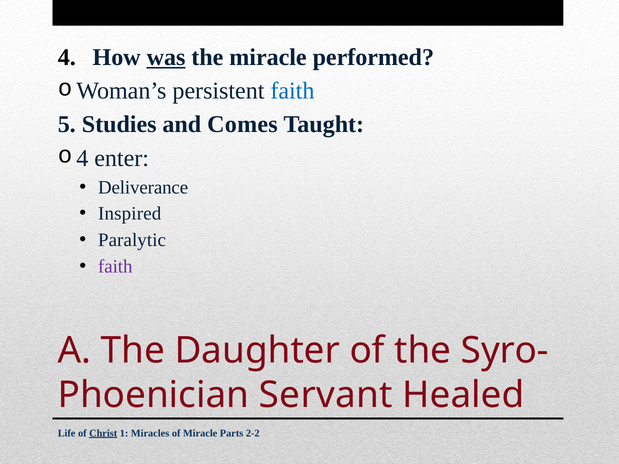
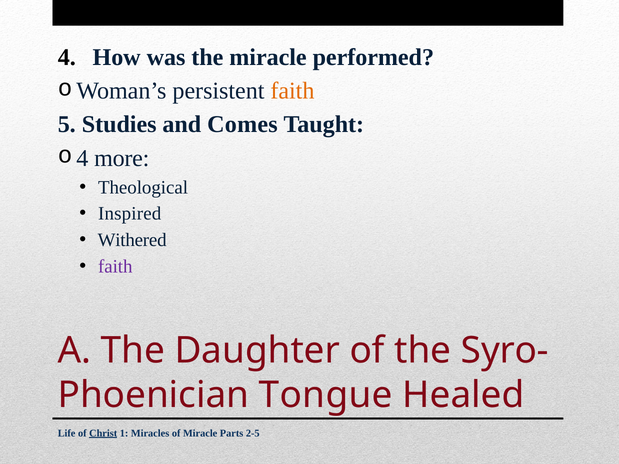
was underline: present -> none (166, 57)
faith colour: blue -> orange (292, 91)
enter: enter -> more (122, 158)
Deliverance: Deliverance -> Theological (143, 187)
Paralytic: Paralytic -> Withered (132, 240)
Servant: Servant -> Tongue (326, 395)
2-2: 2-2 -> 2-5 (253, 433)
